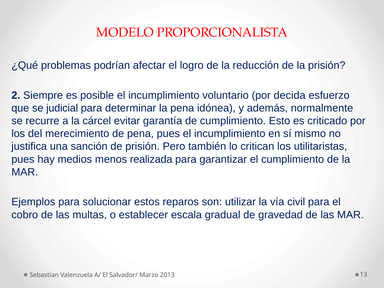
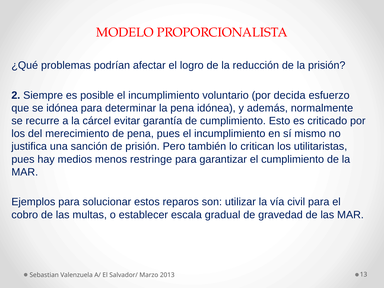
se judicial: judicial -> idónea (62, 108)
realizada: realizada -> restringe (151, 159)
